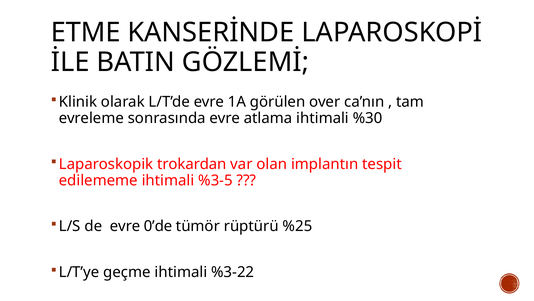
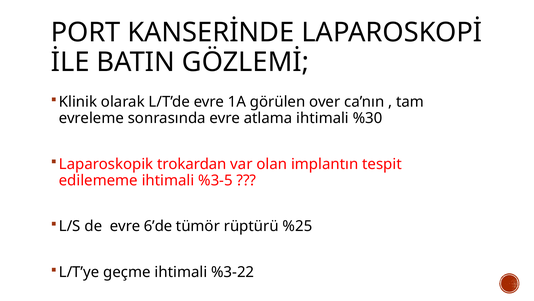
ETME: ETME -> PORT (86, 33)
0’de: 0’de -> 6’de (158, 226)
